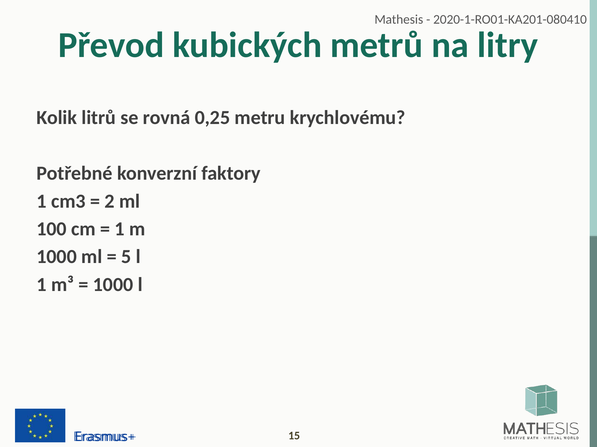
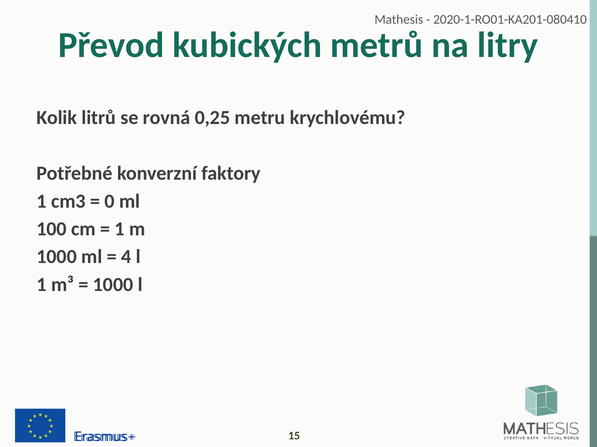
2: 2 -> 0 (110, 201)
5: 5 -> 4 (126, 257)
